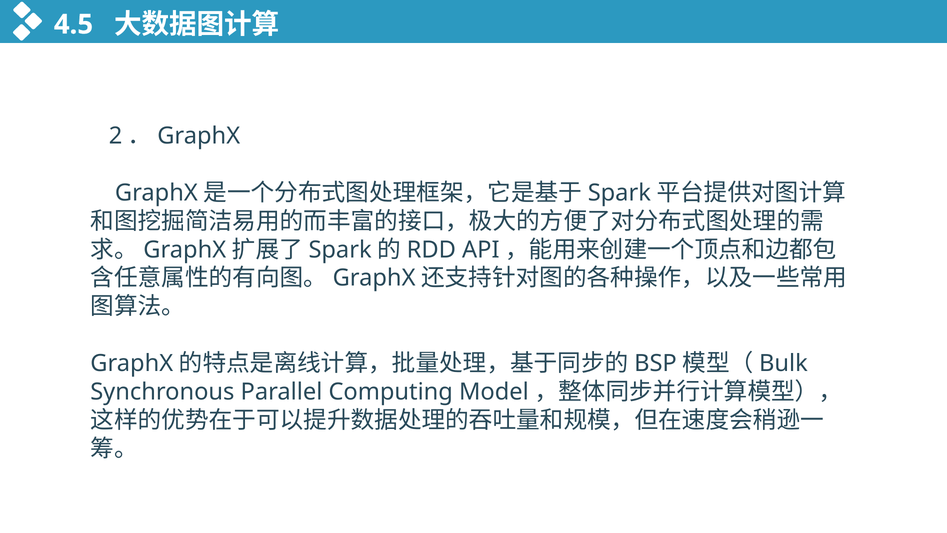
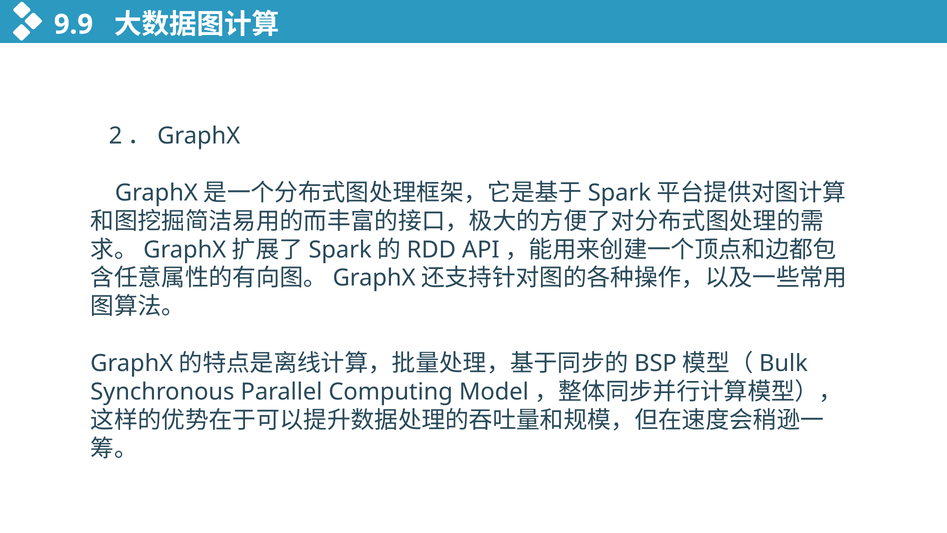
4.5: 4.5 -> 9.9 (73, 24)
